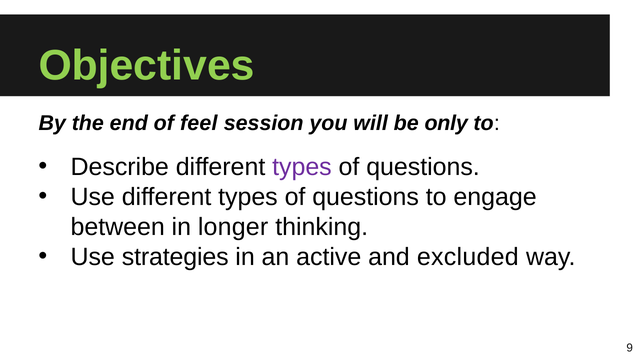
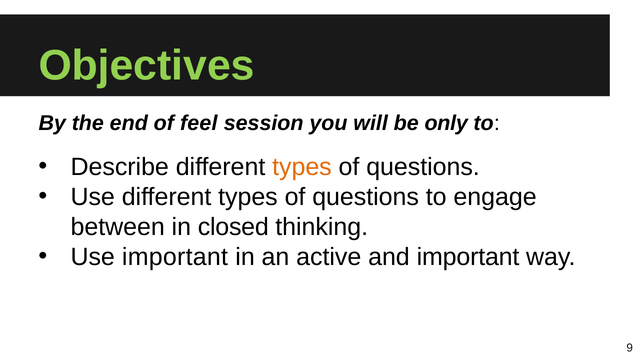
types colour: purple -> orange (302, 167)
longer: longer -> closed (233, 227)
Use strategies: strategies -> important (175, 257)
and excluded: excluded -> important (468, 257)
